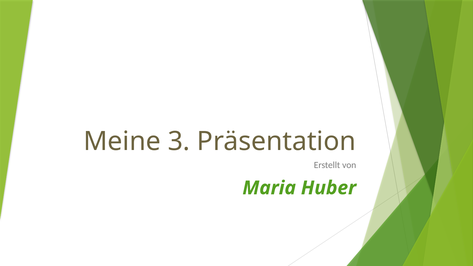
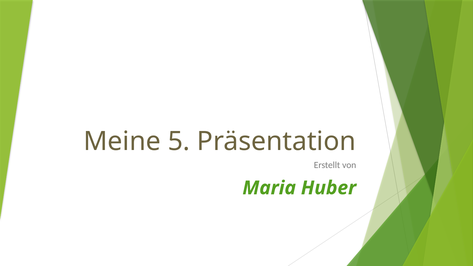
3: 3 -> 5 (179, 141)
